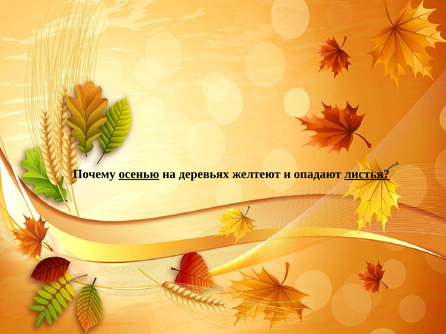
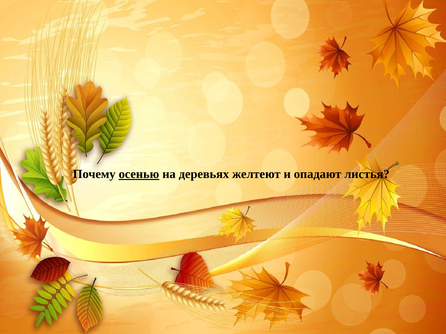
листья underline: present -> none (367, 174)
